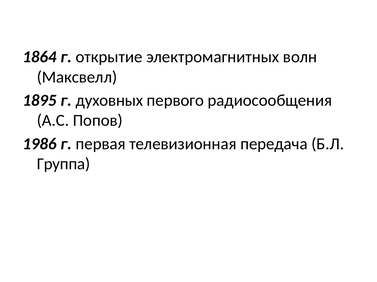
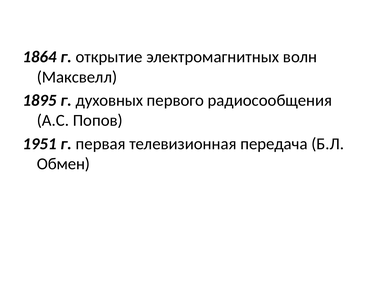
1986: 1986 -> 1951 (40, 144)
Группа: Группа -> Обмен (63, 164)
